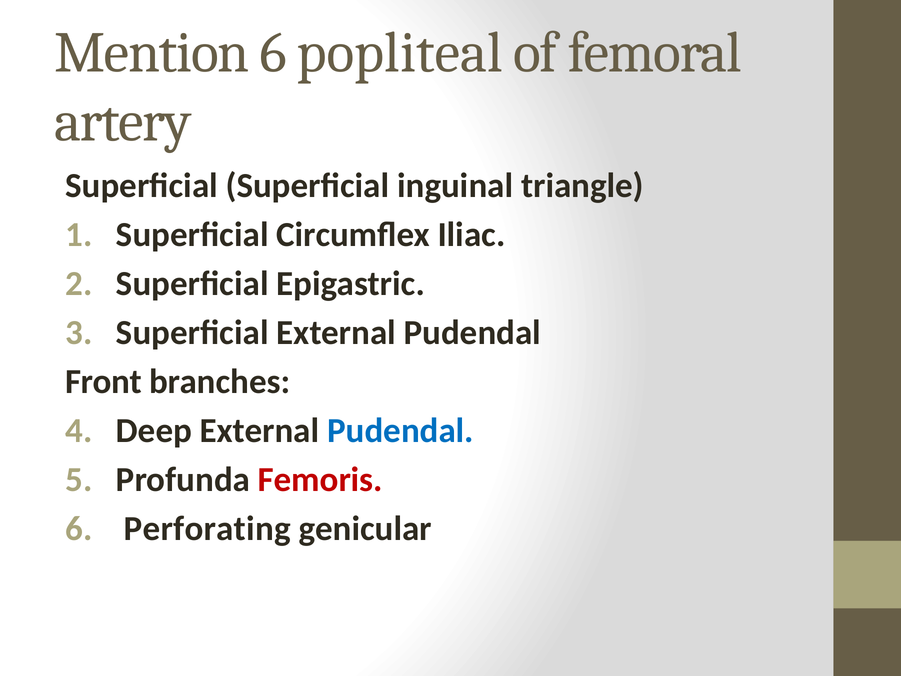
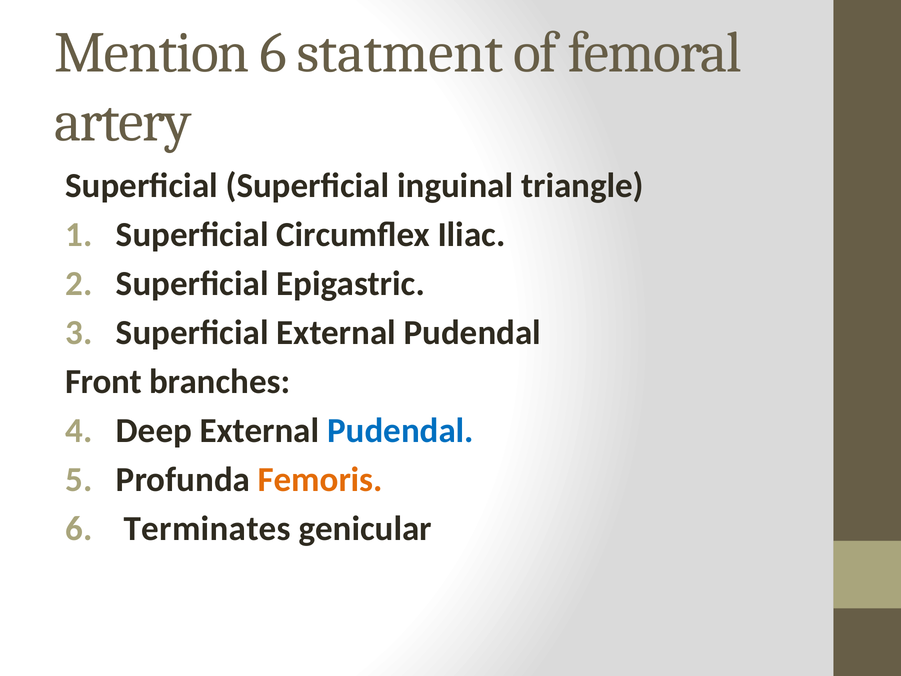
popliteal: popliteal -> statment (400, 53)
Femoris colour: red -> orange (320, 480)
Perforating: Perforating -> Terminates (207, 529)
